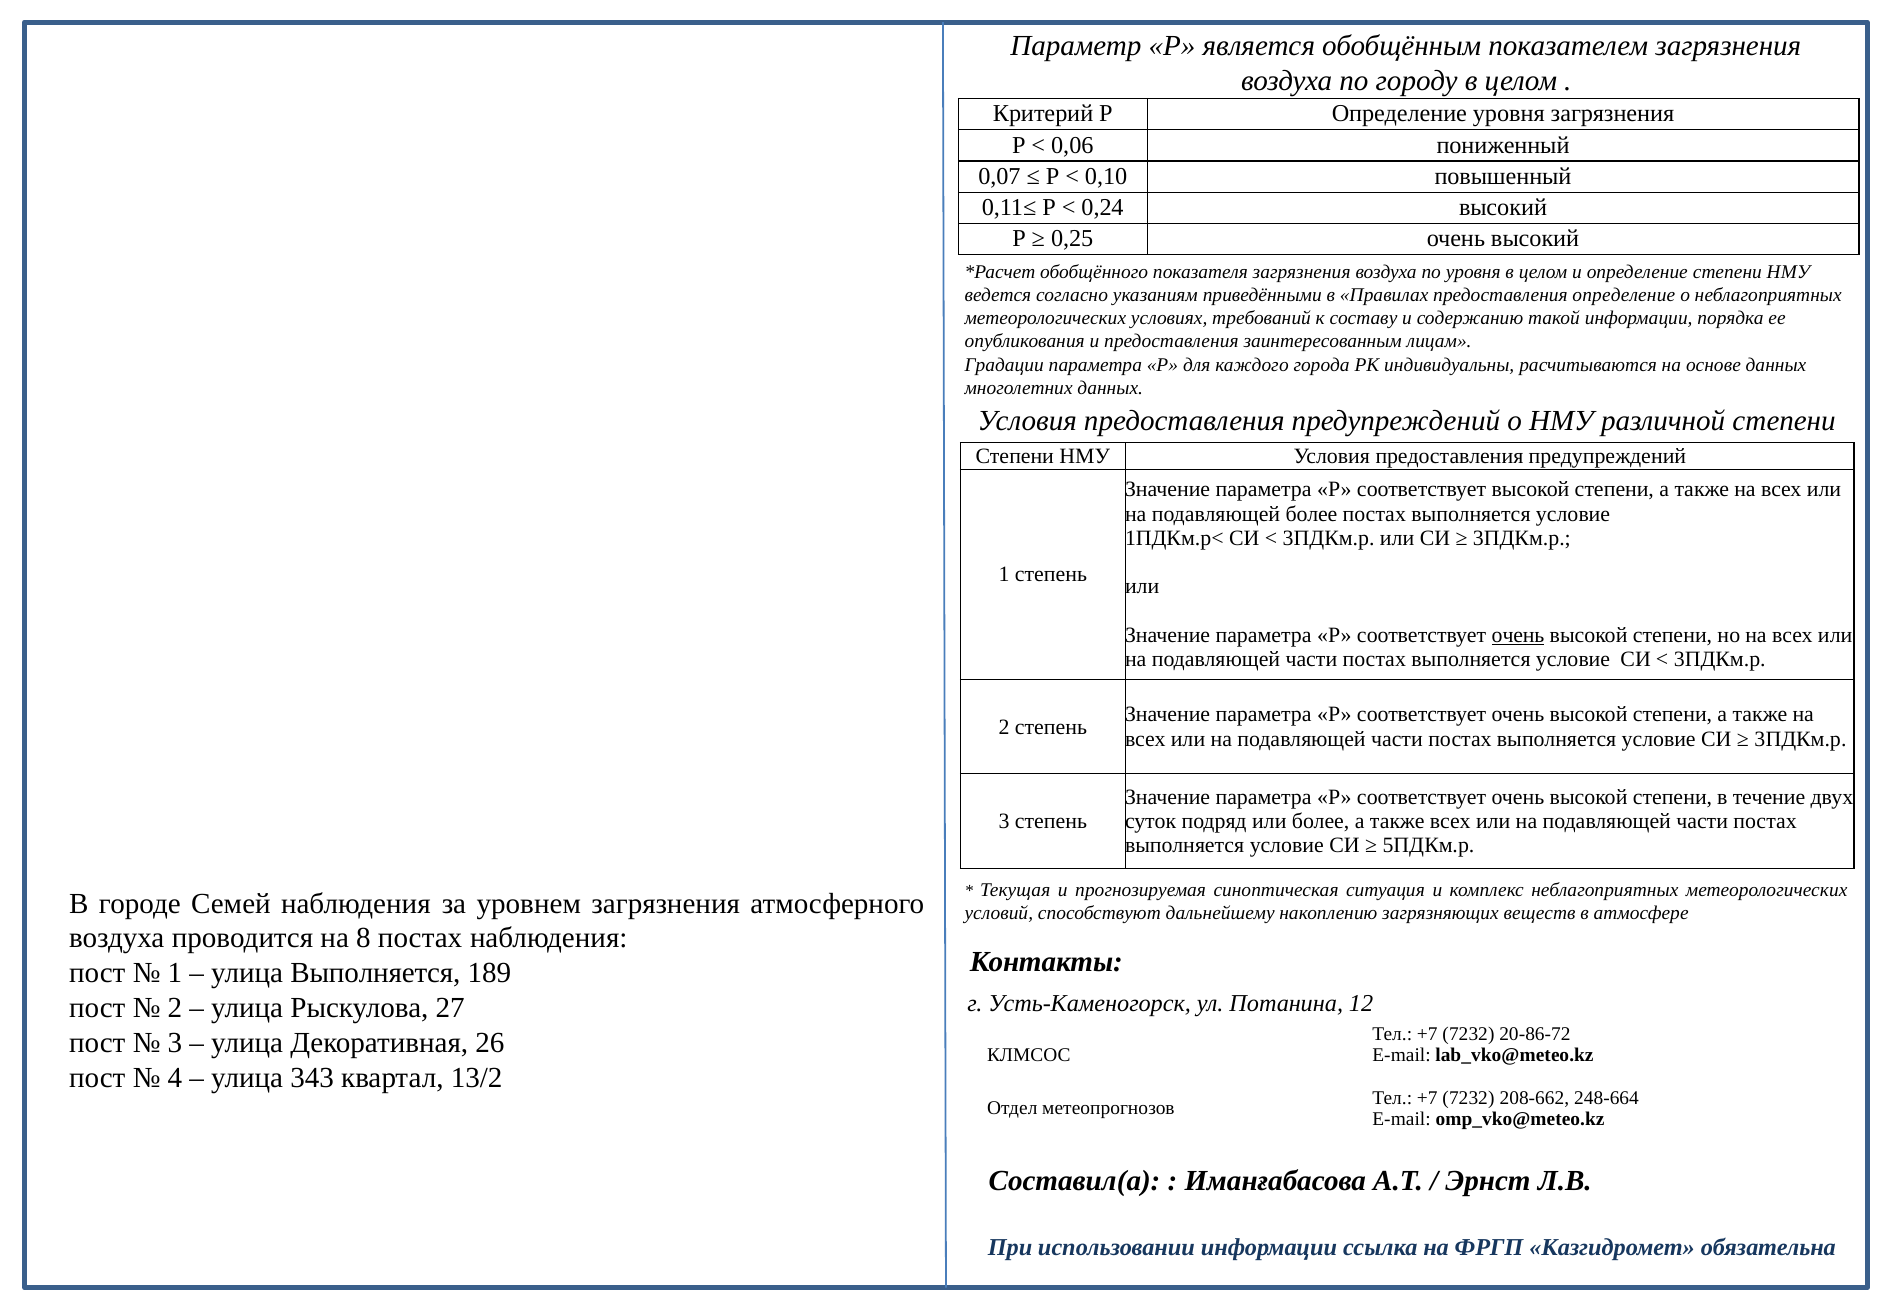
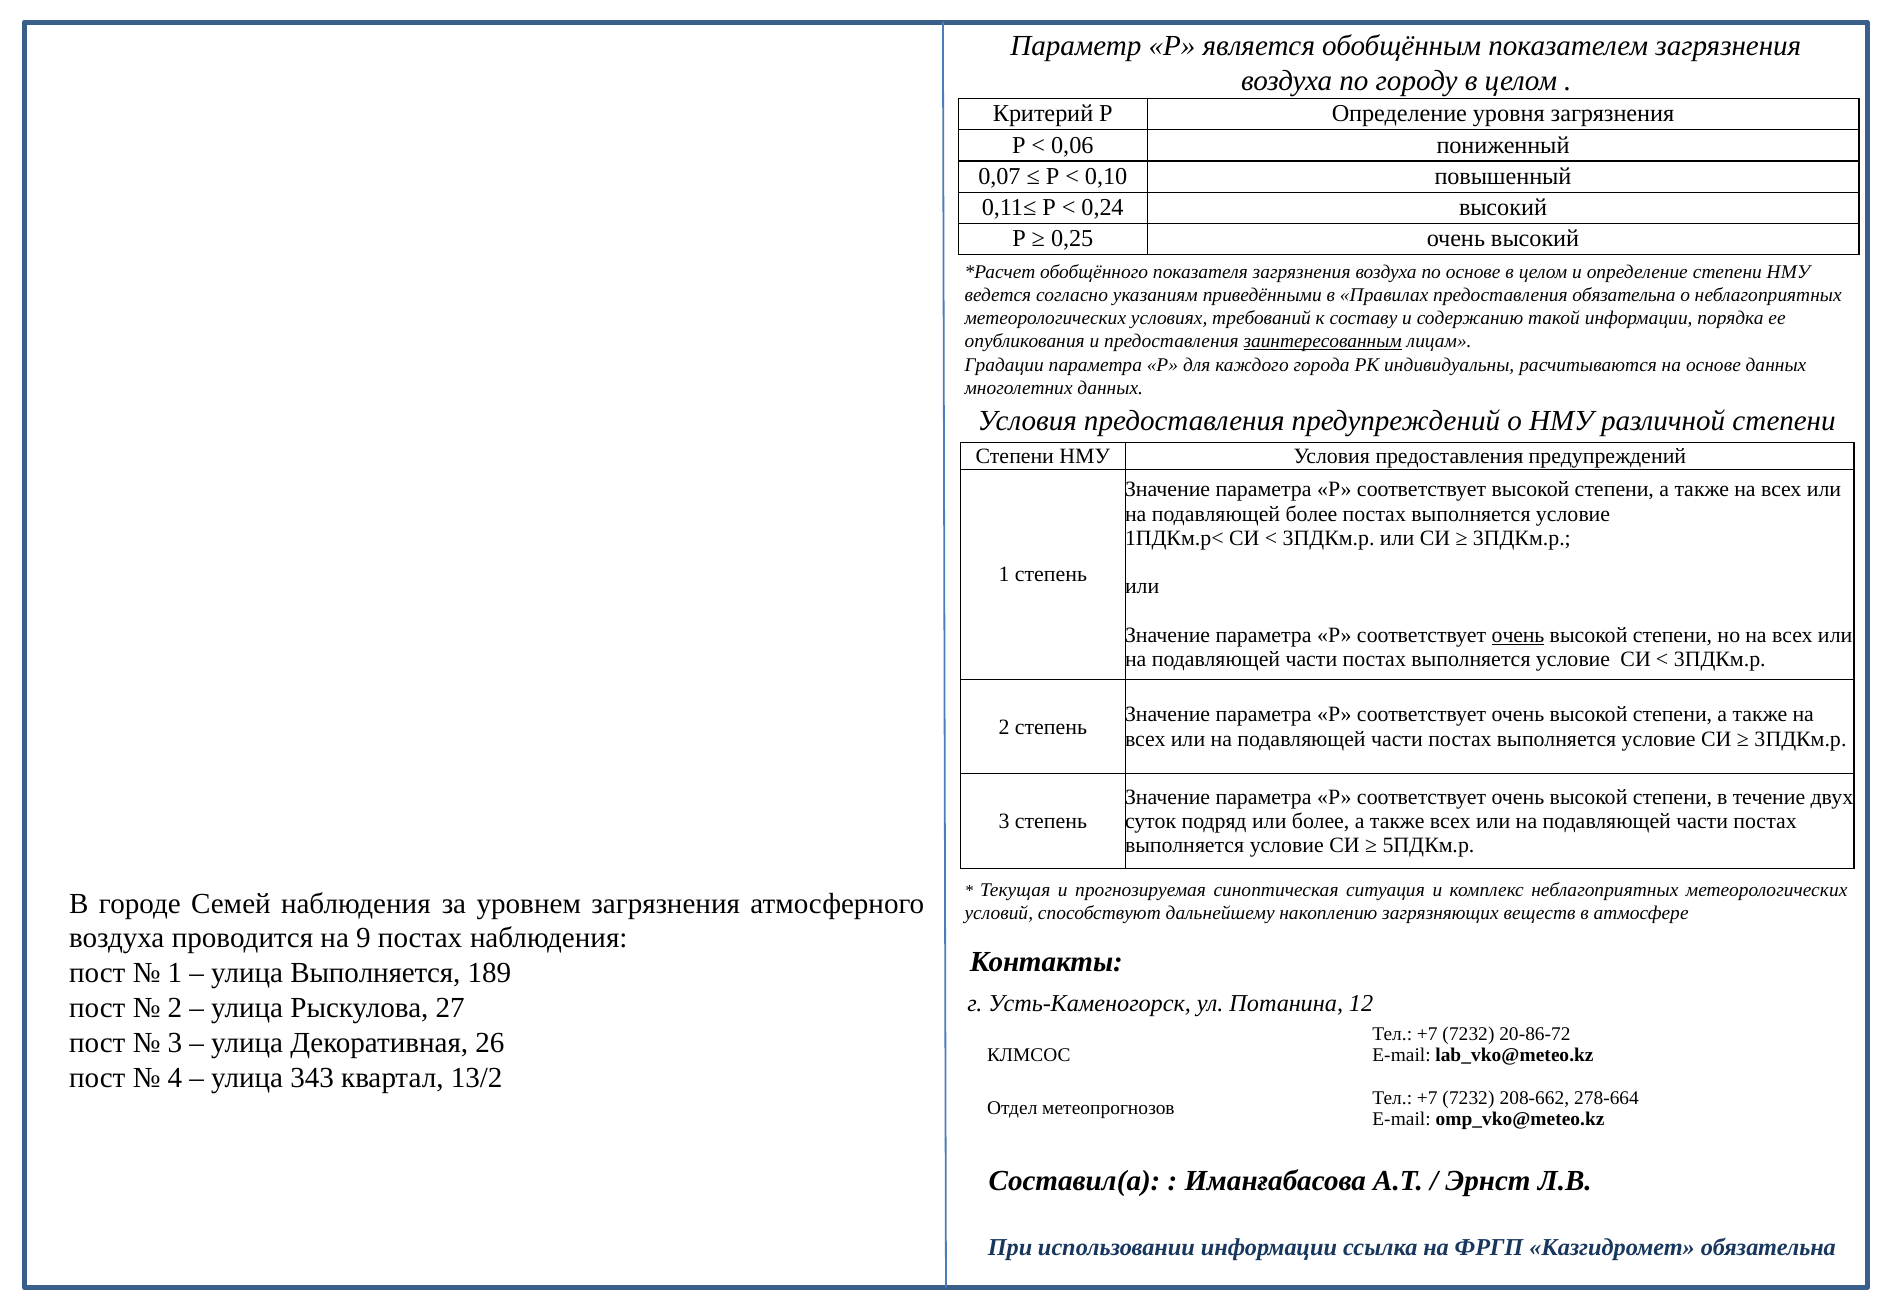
по уровня: уровня -> основе (1473, 272)
предоставления определение: определение -> обязательна (1624, 295)
заинтересованным underline: none -> present (1323, 341)
8: 8 -> 9 (363, 938)
248-664: 248-664 -> 278-664 (1606, 1098)
